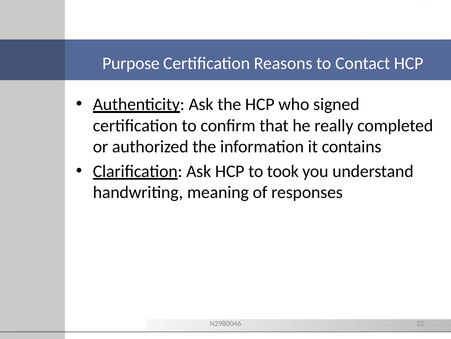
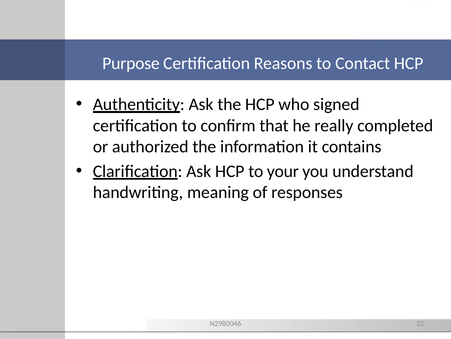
took: took -> your (283, 171)
